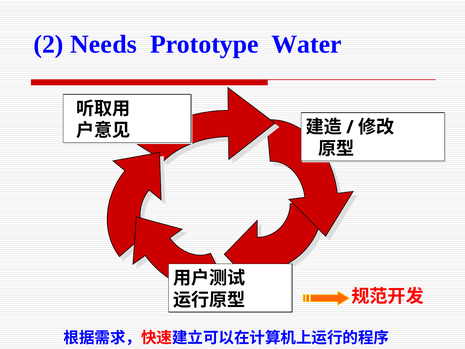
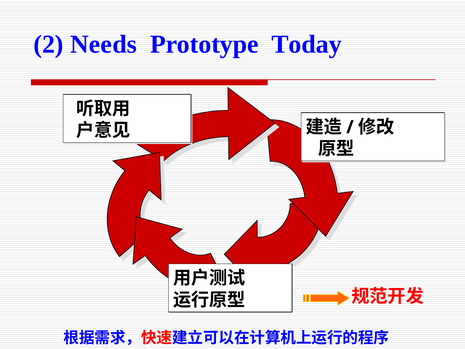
Water: Water -> Today (307, 44)
